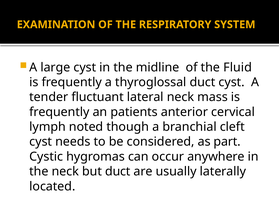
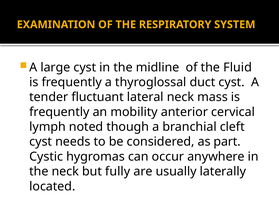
patients: patients -> mobility (134, 112)
but duct: duct -> fully (118, 172)
